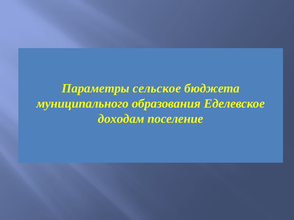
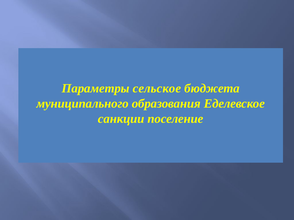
доходам: доходам -> санкции (121, 119)
